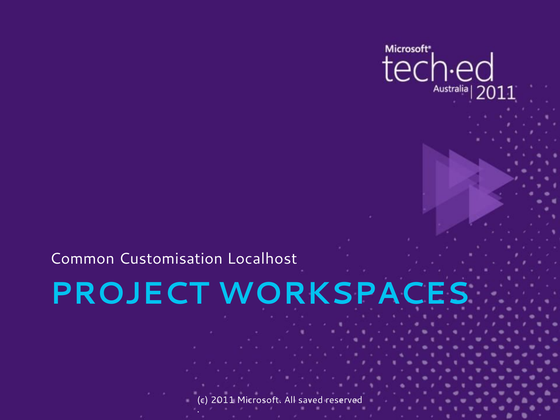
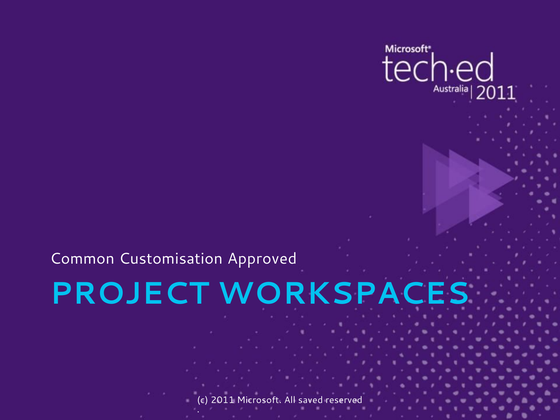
Localhost: Localhost -> Approved (262, 259)
